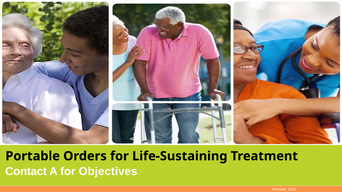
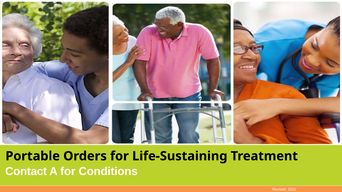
Objectives: Objectives -> Conditions (108, 172)
